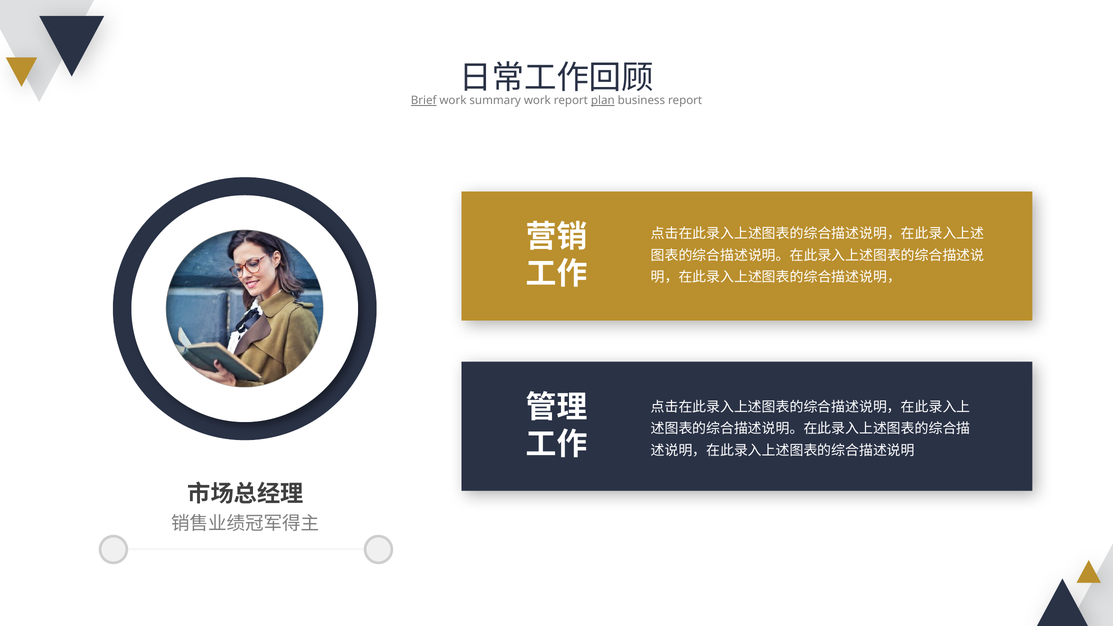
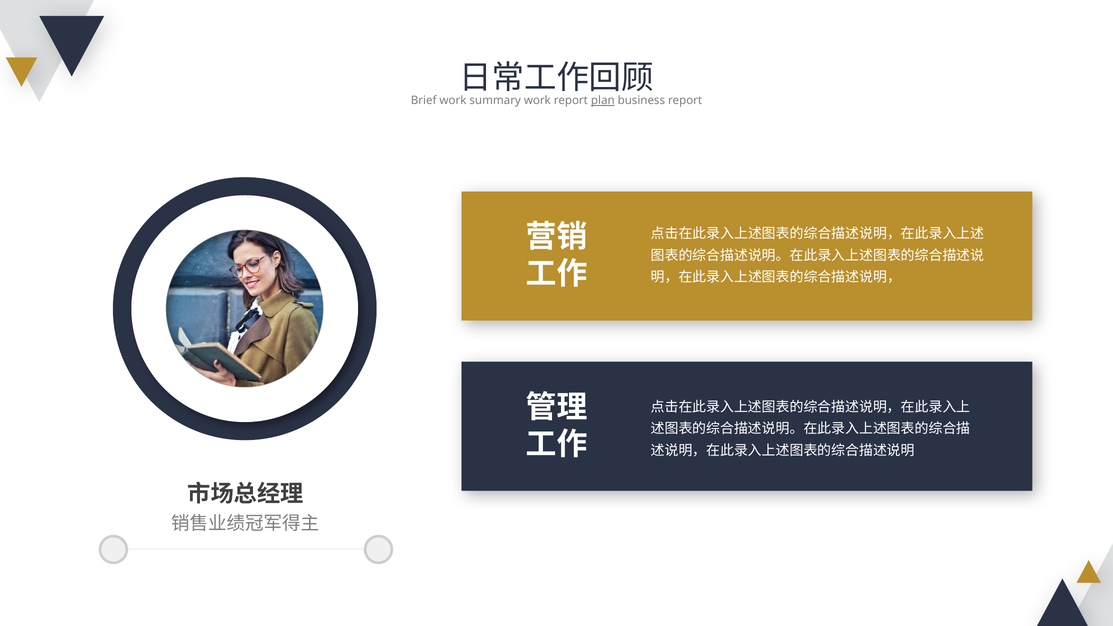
Brief underline: present -> none (424, 101)
